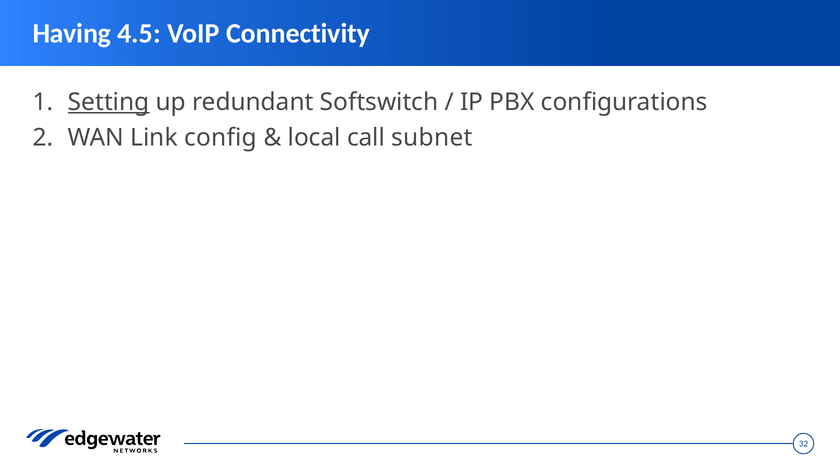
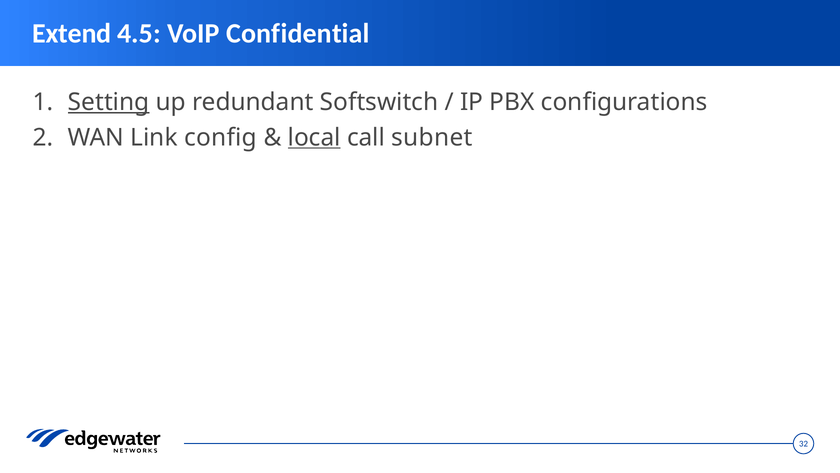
Having: Having -> Extend (72, 33)
Connectivity: Connectivity -> Confidential (298, 33)
local underline: none -> present (314, 137)
